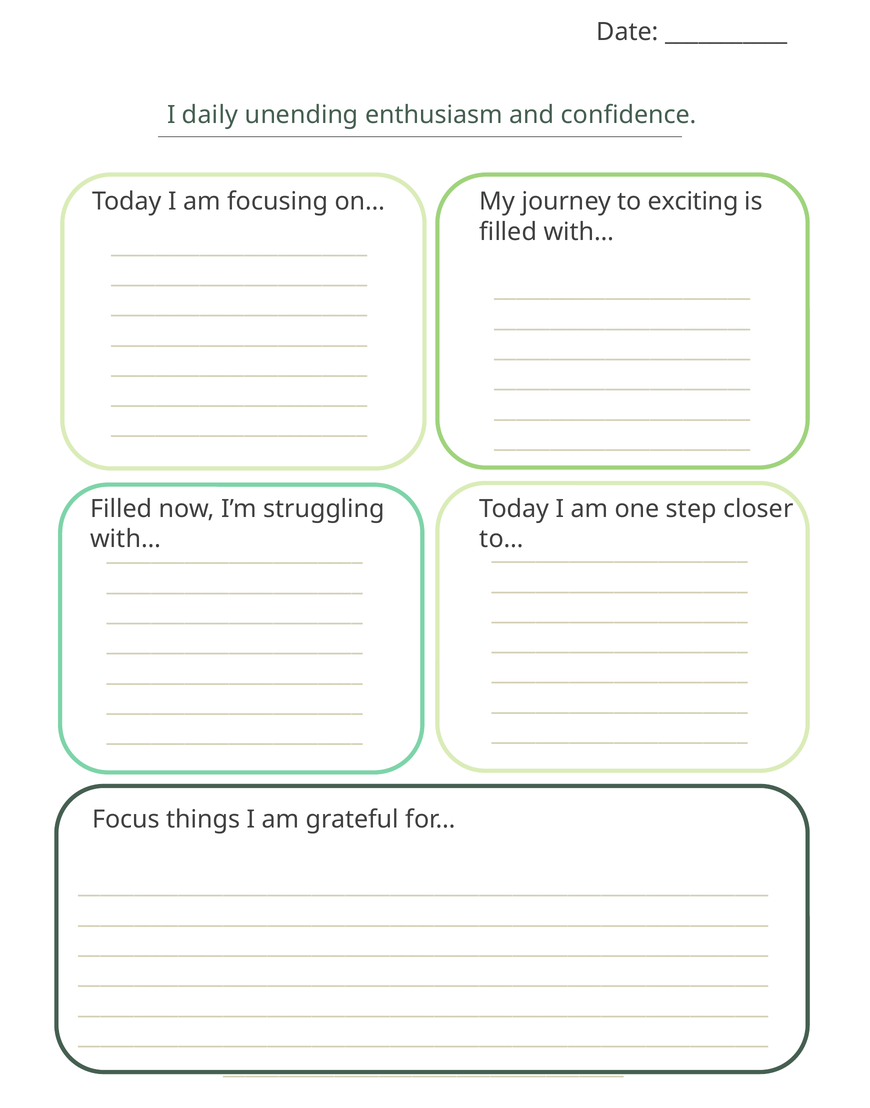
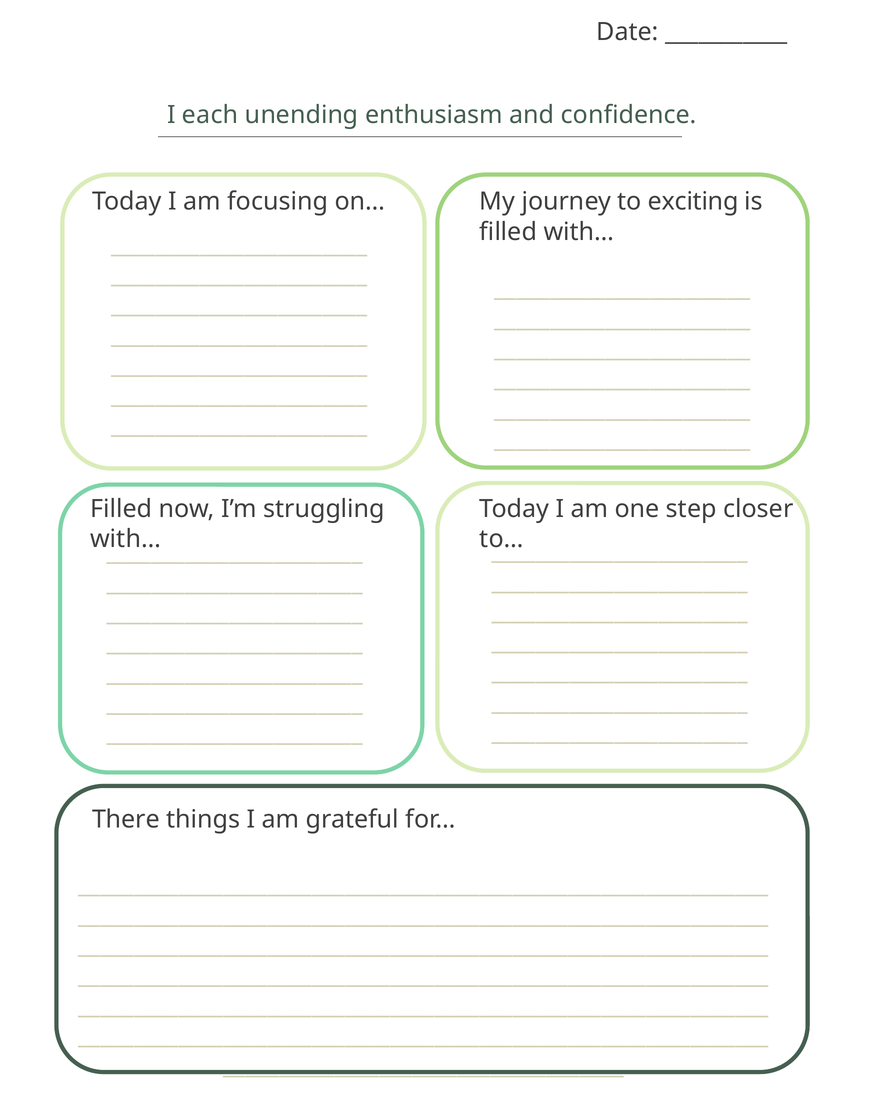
daily: daily -> each (210, 115)
Focus: Focus -> There (126, 819)
